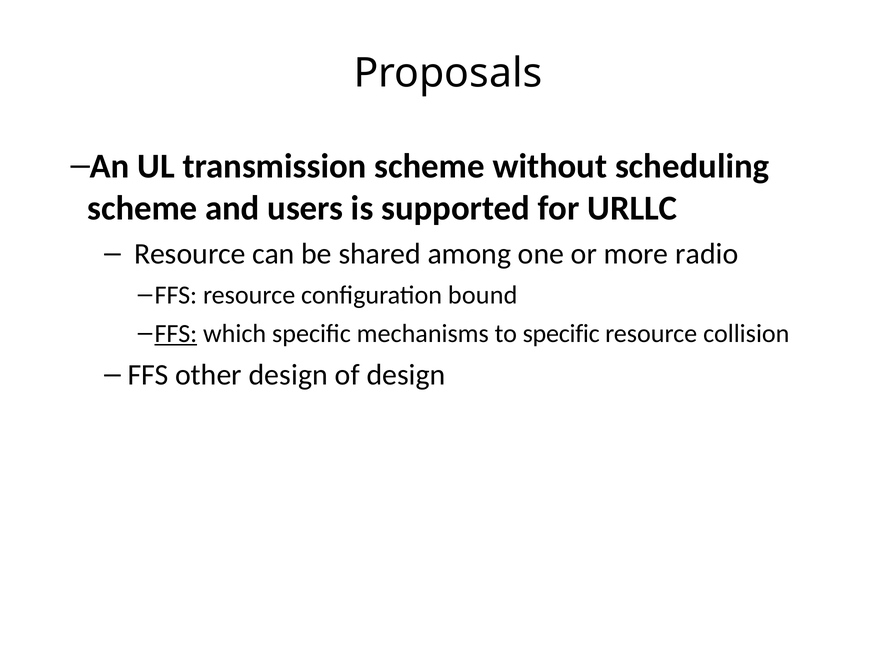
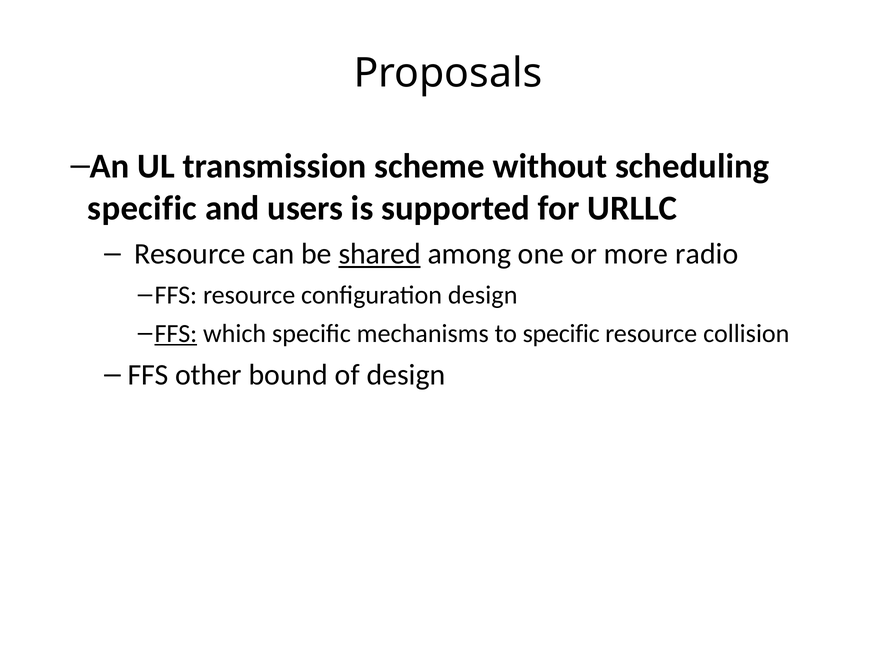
scheme: scheme -> specific (142, 208)
shared underline: none -> present (380, 254)
configuration bound: bound -> design (483, 295)
other design: design -> bound (288, 375)
